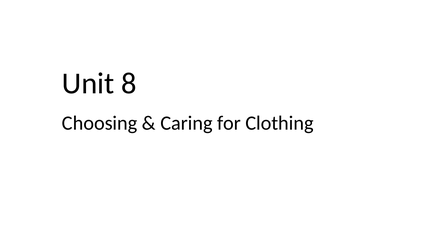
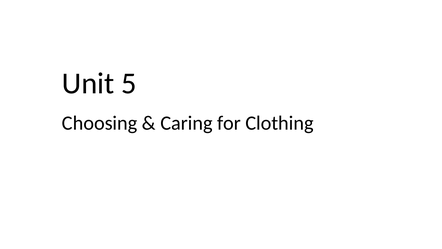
8: 8 -> 5 (129, 83)
